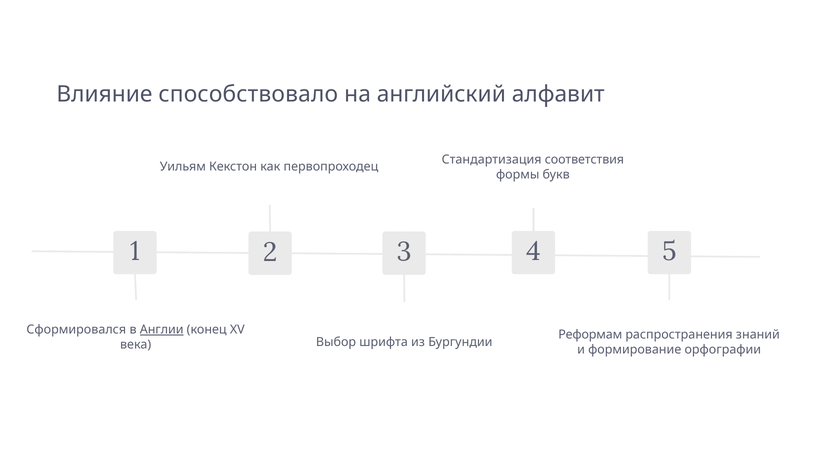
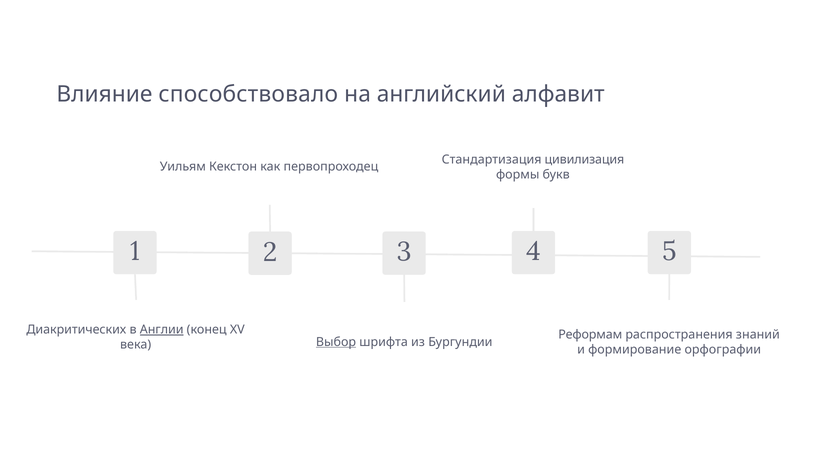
соответствия: соответствия -> цивилизация (584, 160)
Сформировался: Сформировался -> Диакритических (76, 330)
Выбор underline: none -> present (336, 342)
